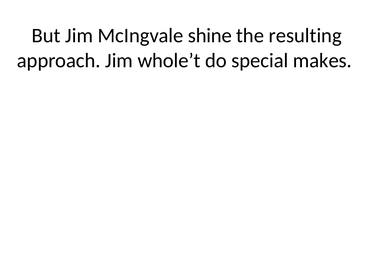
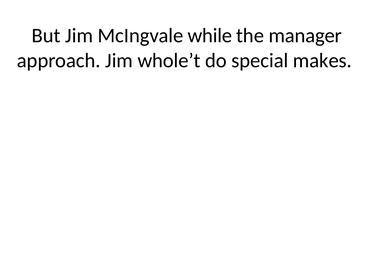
shine: shine -> while (210, 36)
resulting: resulting -> manager (305, 36)
